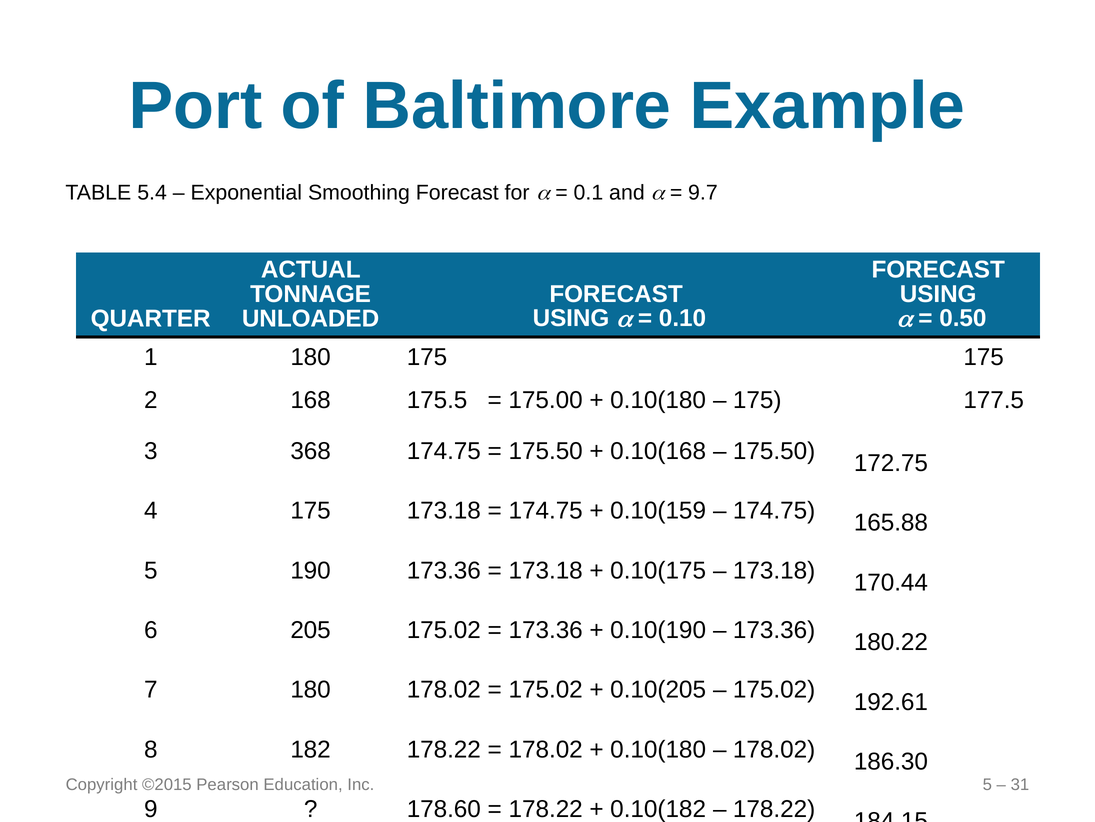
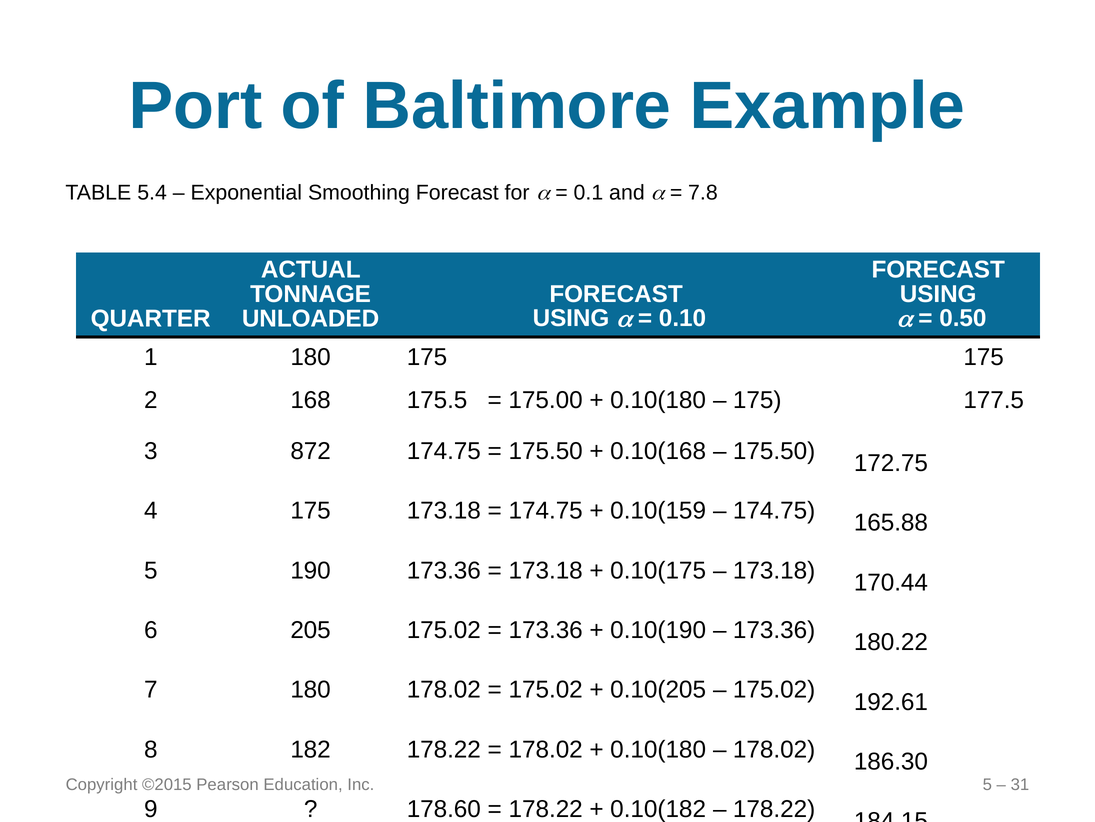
9.7: 9.7 -> 7.8 (703, 193)
368: 368 -> 872 (311, 451)
